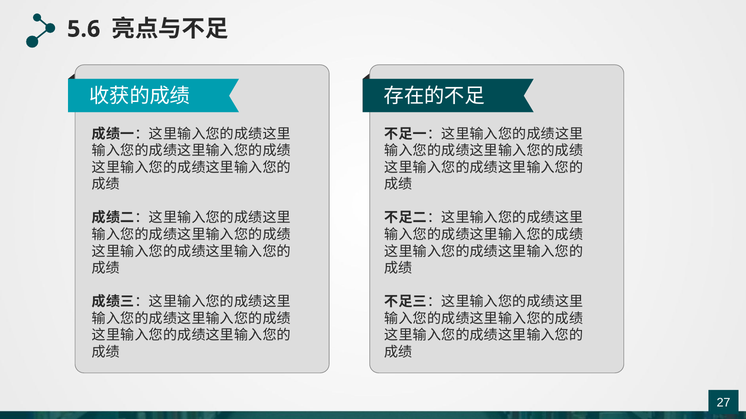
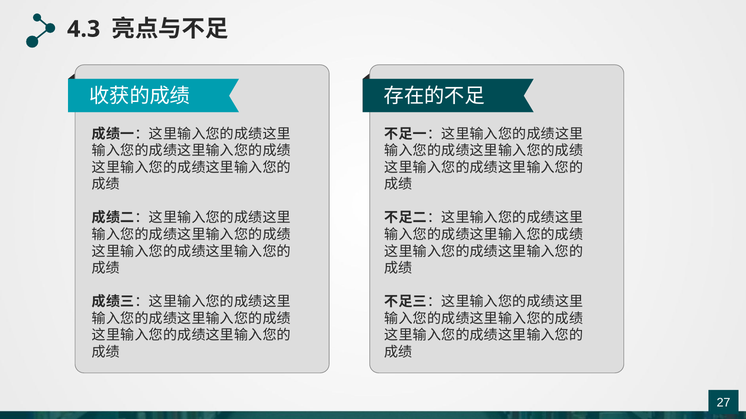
5.6: 5.6 -> 4.3 (84, 29)
